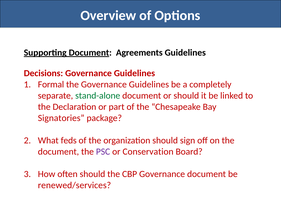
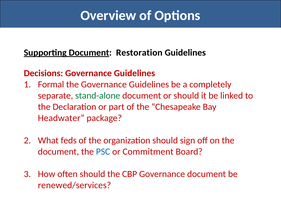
Agreements: Agreements -> Restoration (139, 53)
Signatories: Signatories -> Headwater (61, 118)
PSC colour: purple -> blue (103, 152)
Conservation: Conservation -> Commitment (148, 152)
